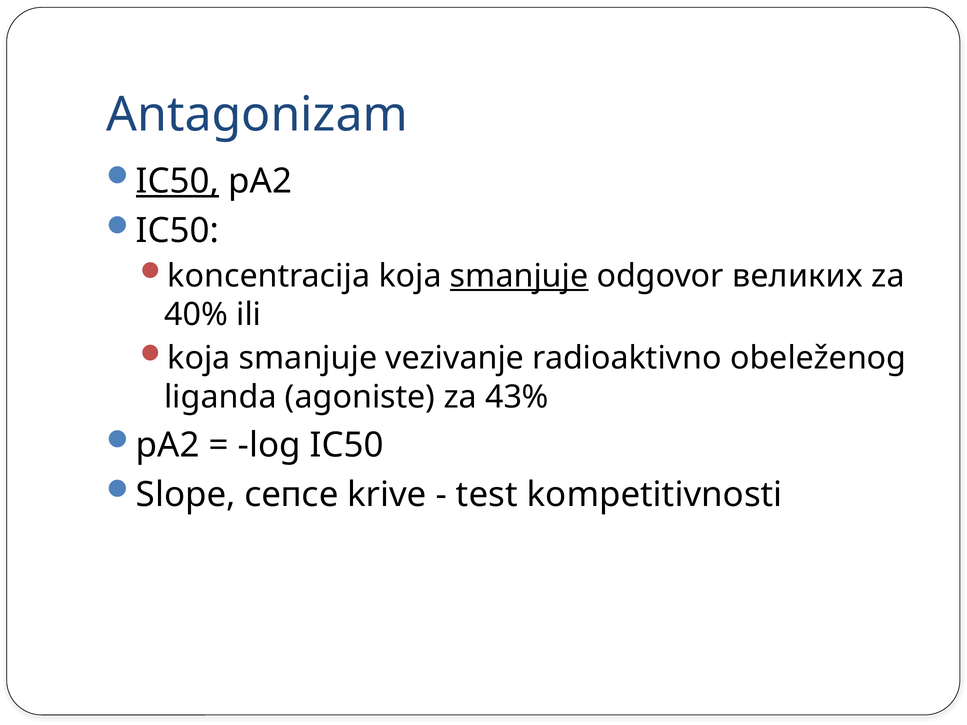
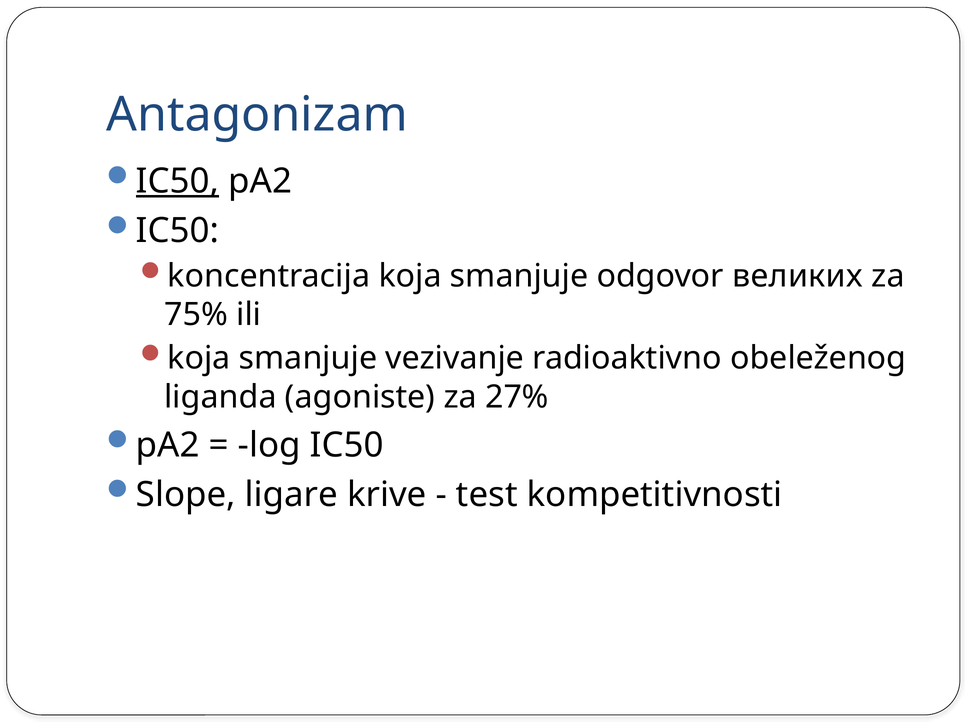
smanjuje underline: present -> none (519, 276)
40%: 40% -> 75% (196, 315)
43%: 43% -> 27% (517, 397)
сепсе: сепсе -> ligare (291, 495)
